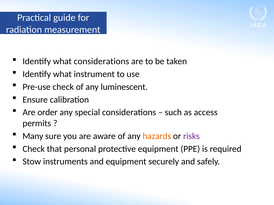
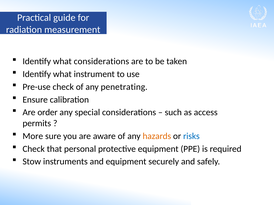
luminescent: luminescent -> penetrating (124, 87)
Many: Many -> More (33, 136)
risks colour: purple -> blue (191, 136)
